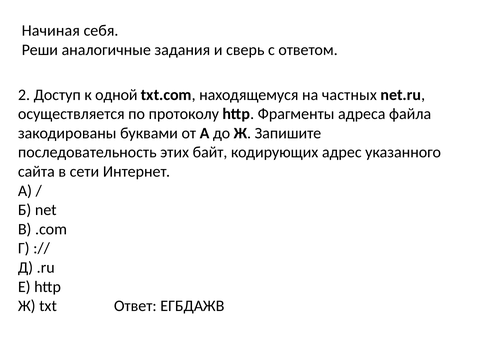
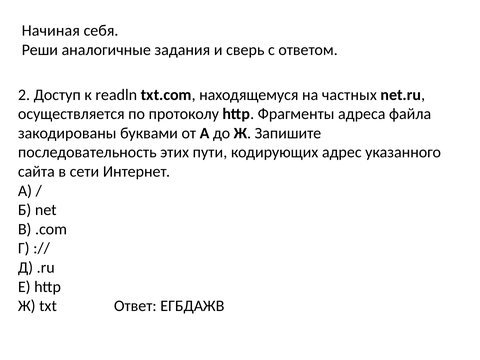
одной: одной -> readln (116, 95)
байт: байт -> пути (210, 152)
